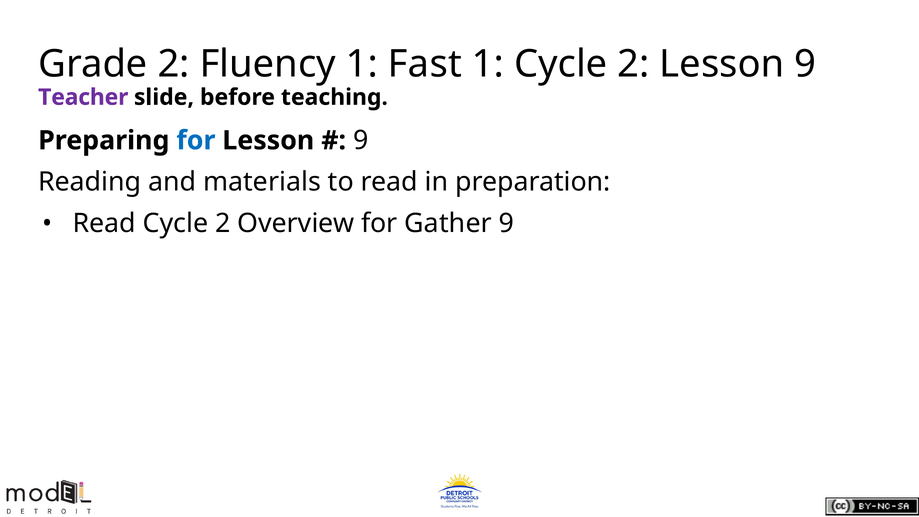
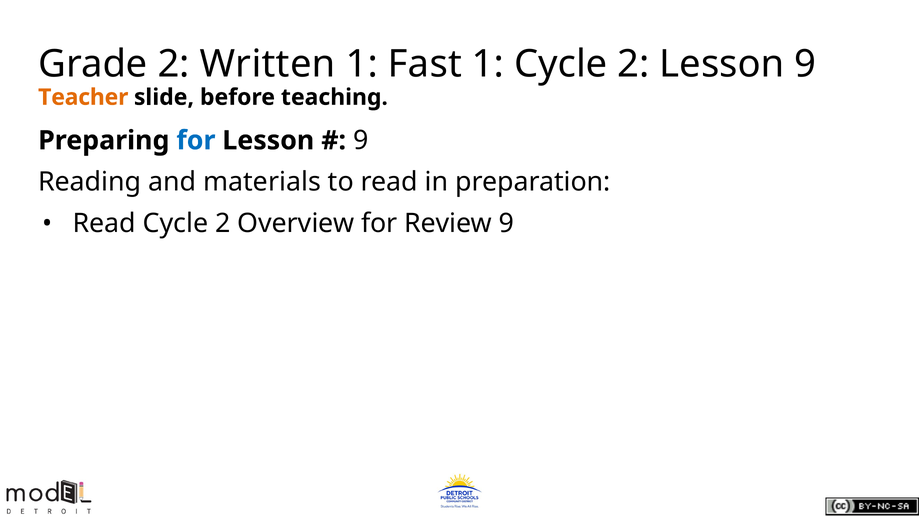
Fluency: Fluency -> Written (268, 64)
Teacher colour: purple -> orange (83, 97)
Gather: Gather -> Review (448, 223)
